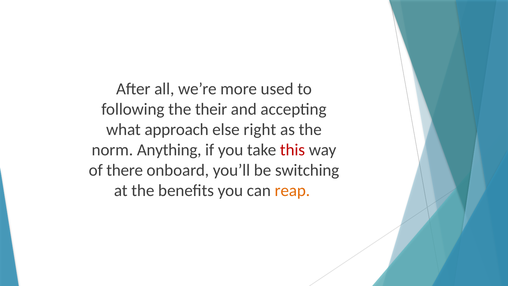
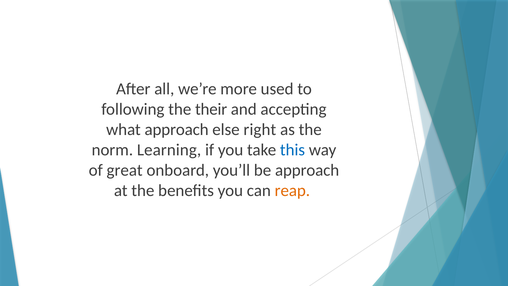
Anything: Anything -> Learning (169, 150)
this colour: red -> blue (292, 150)
there: there -> great (125, 170)
be switching: switching -> approach (307, 170)
